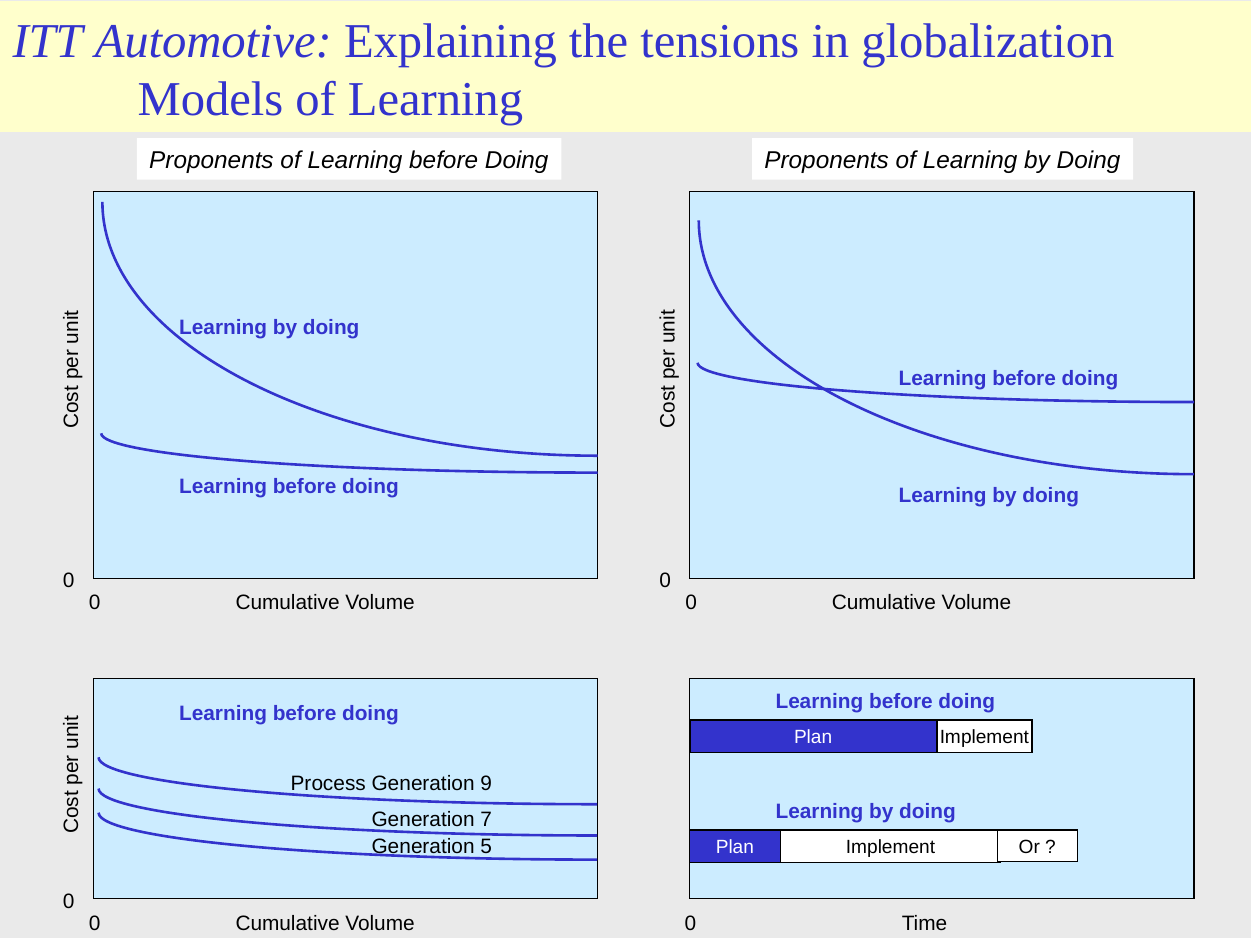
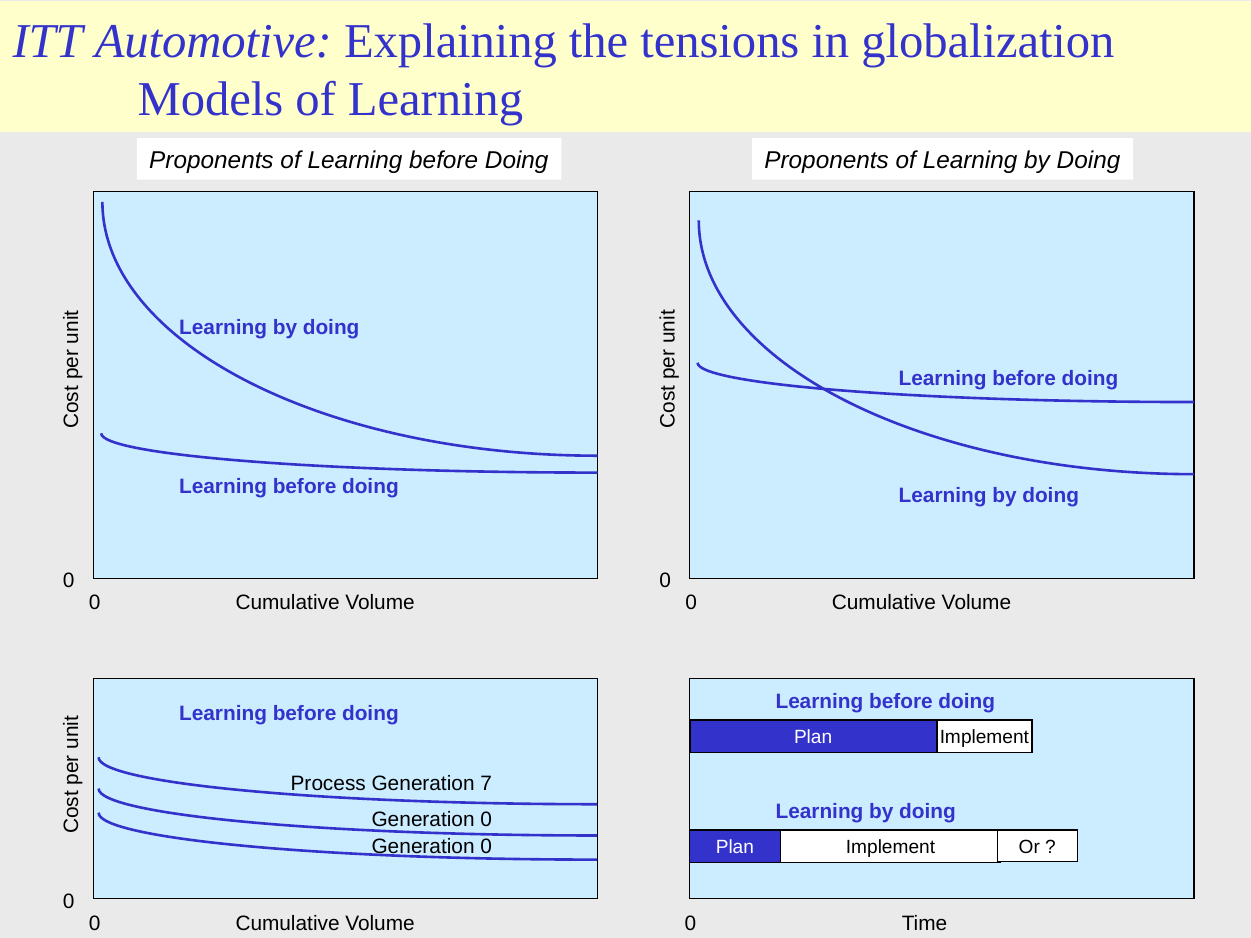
9: 9 -> 7 (486, 784)
7: 7 -> 0 (486, 820)
5: 5 -> 0 (486, 847)
